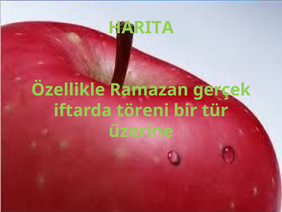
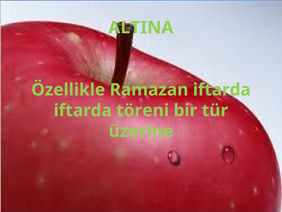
HARITA: HARITA -> ALTINA (141, 28)
Ramazan gerçek: gerçek -> iftarda (222, 90)
